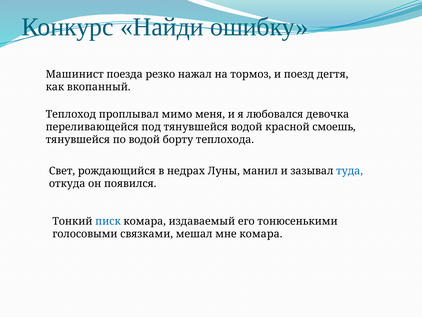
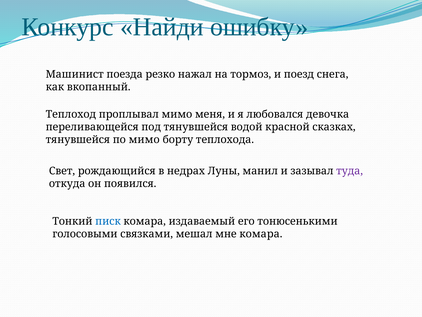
дегтя: дегтя -> снега (333, 74)
смоешь: смоешь -> сказках (334, 127)
по водой: водой -> мимо (144, 139)
туда colour: blue -> purple (350, 171)
